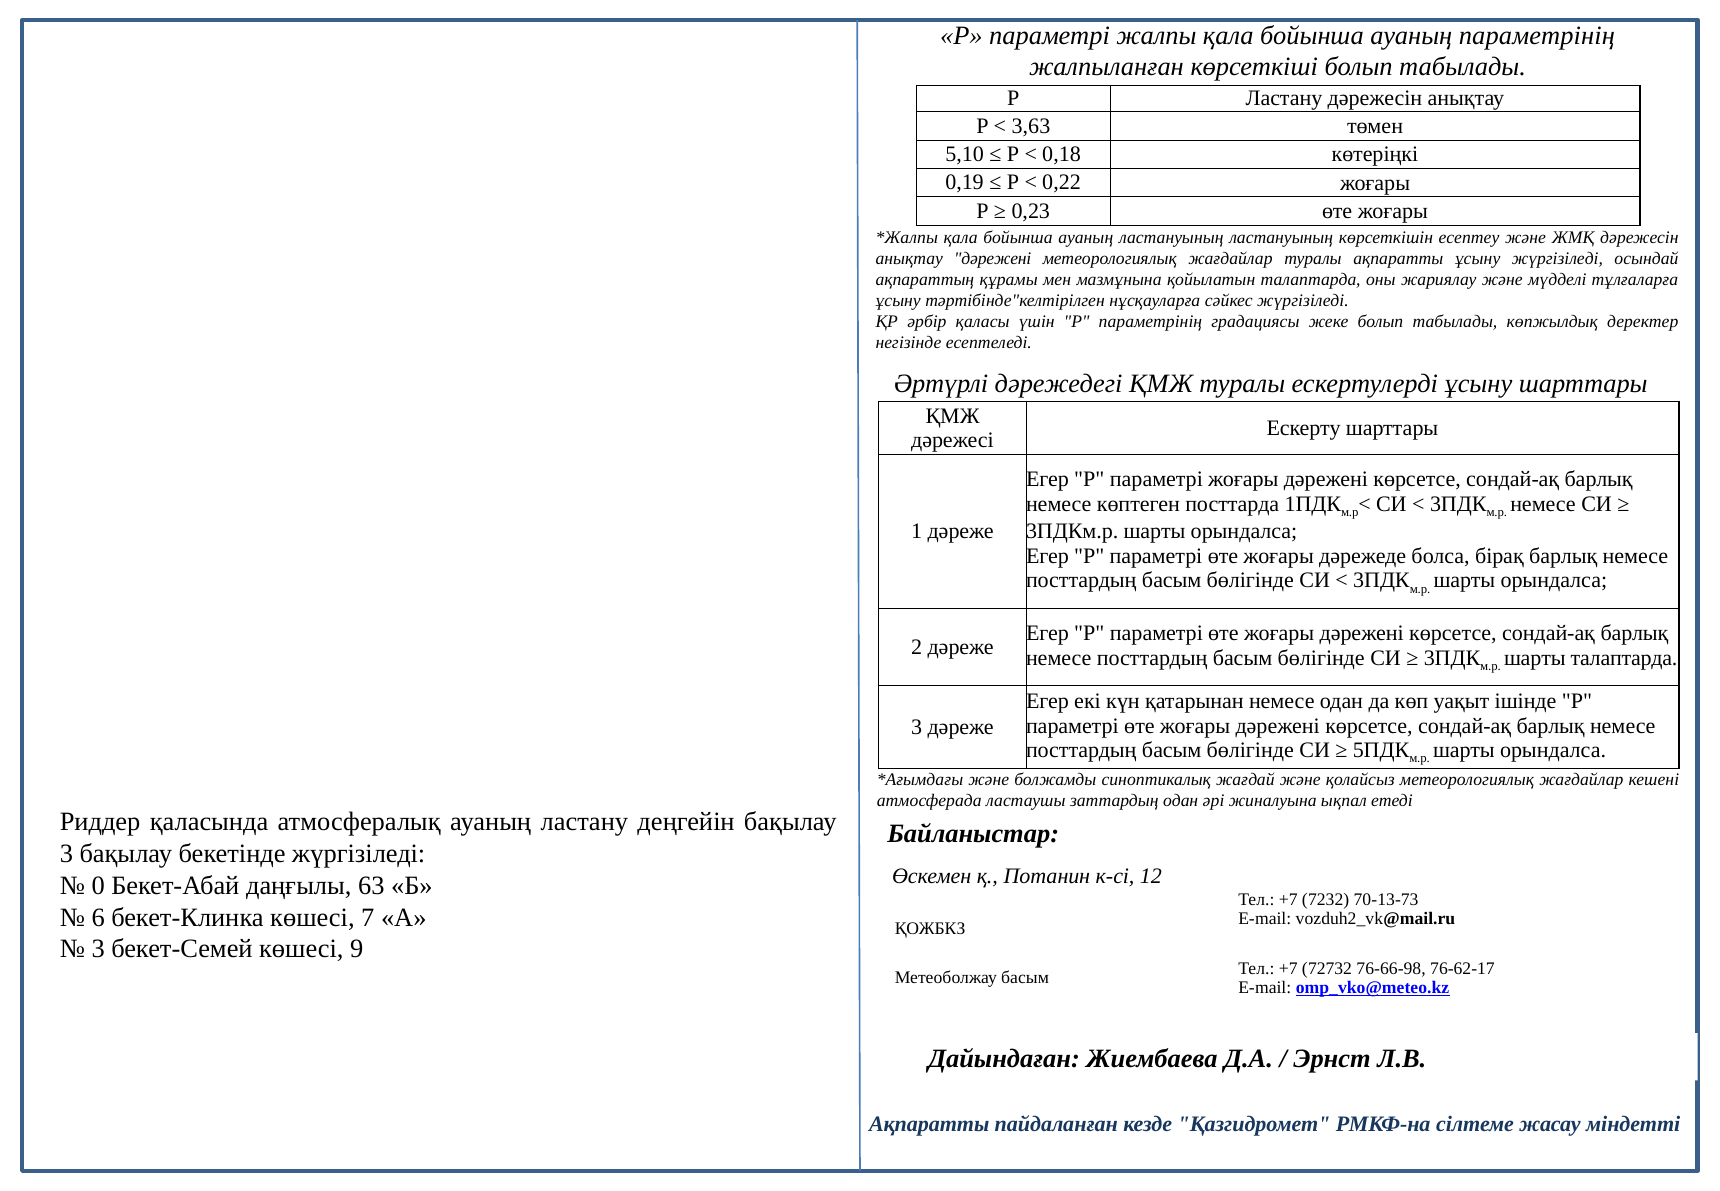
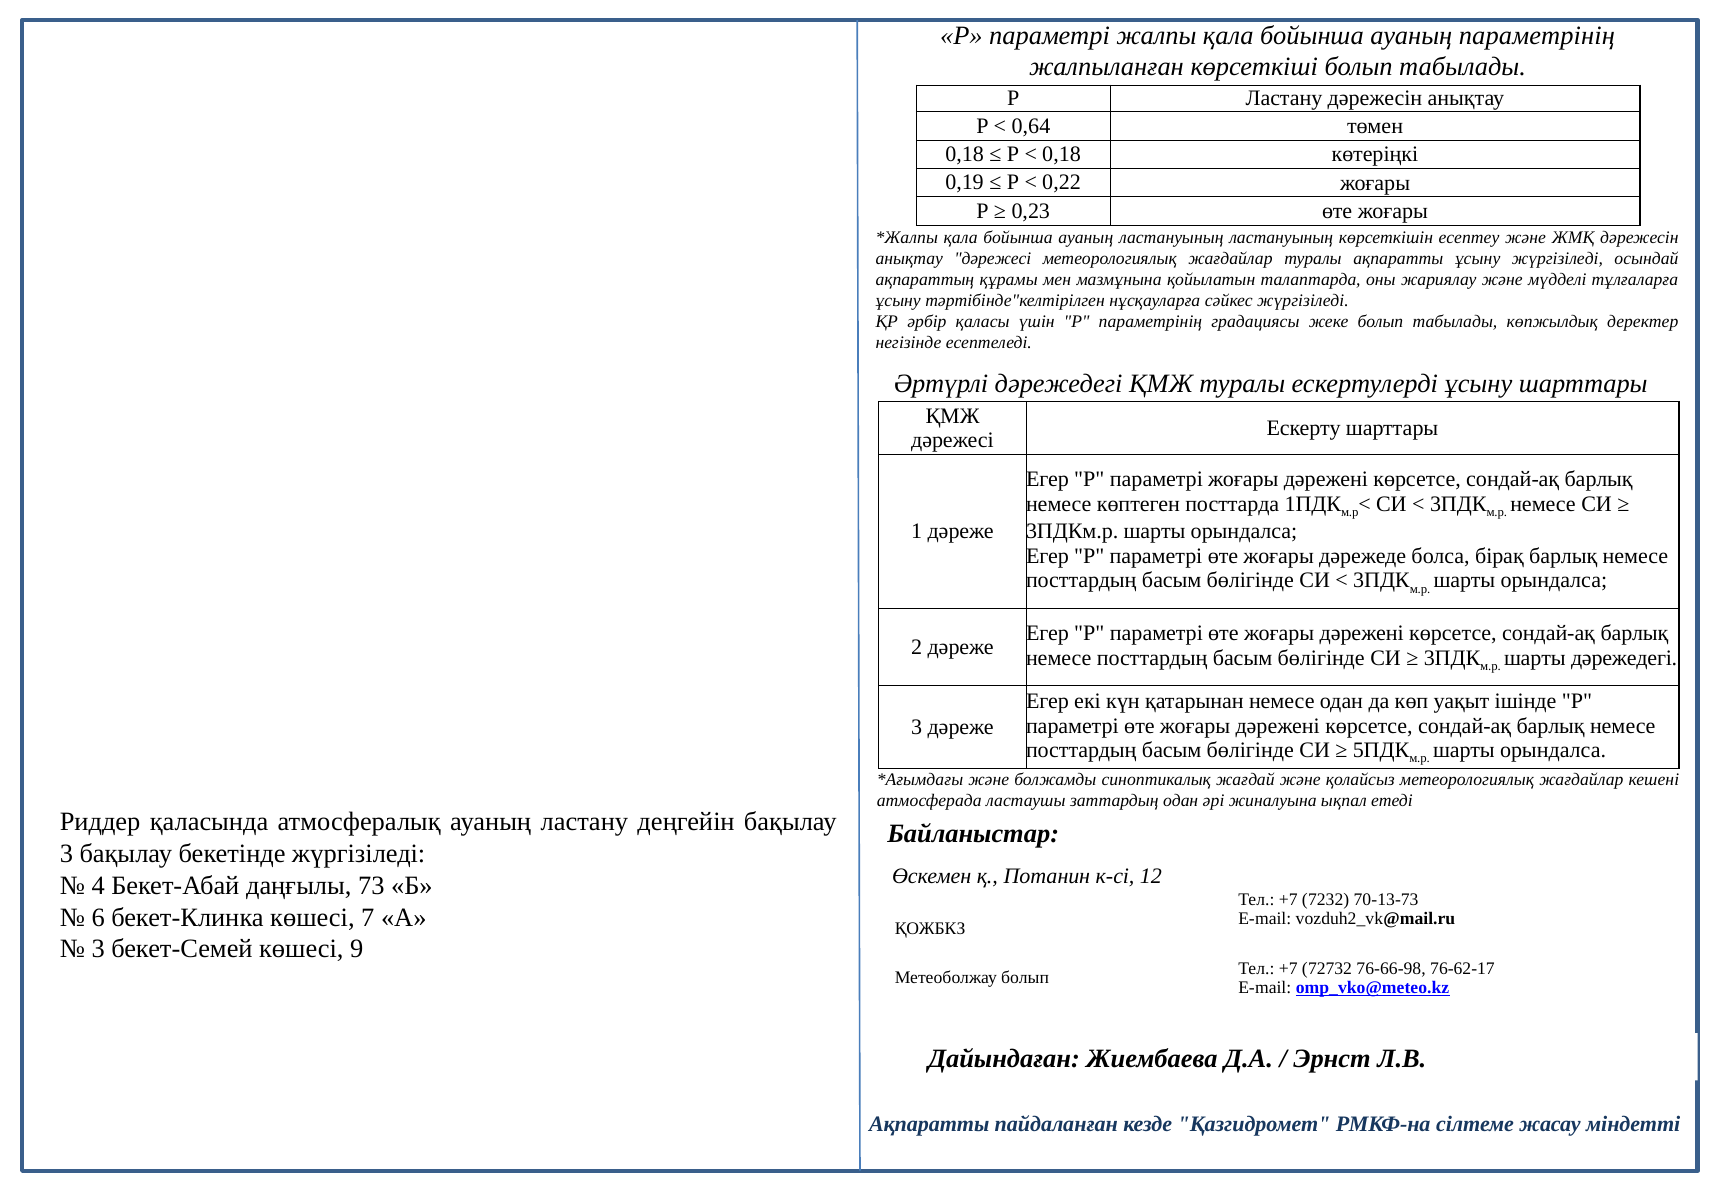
3,63: 3,63 -> 0,64 (1031, 126)
5,10: 5,10 -> 0,18 (965, 154)
анықтау дәрежені: дәрежені -> дәрежесі (993, 259)
шарты талаптарда: талаптарда -> дәрежедегі (1624, 658)
0: 0 -> 4 (98, 885)
63: 63 -> 73 (371, 885)
Метеоболжау басым: басым -> болып (1025, 978)
